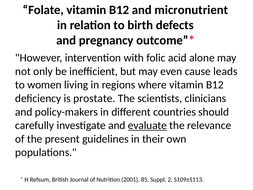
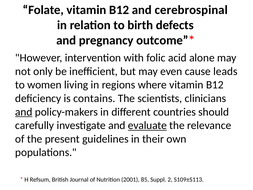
micronutrient: micronutrient -> cerebrospinal (191, 10)
prostate: prostate -> contains (94, 98)
and underline: none -> present (24, 112)
